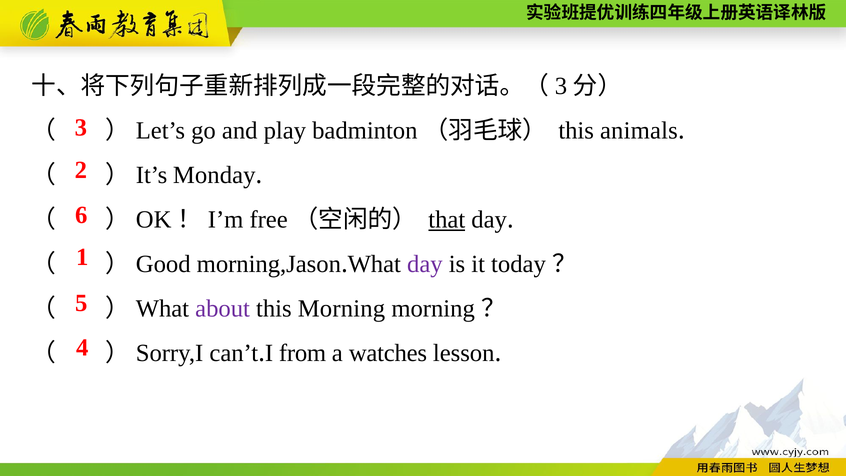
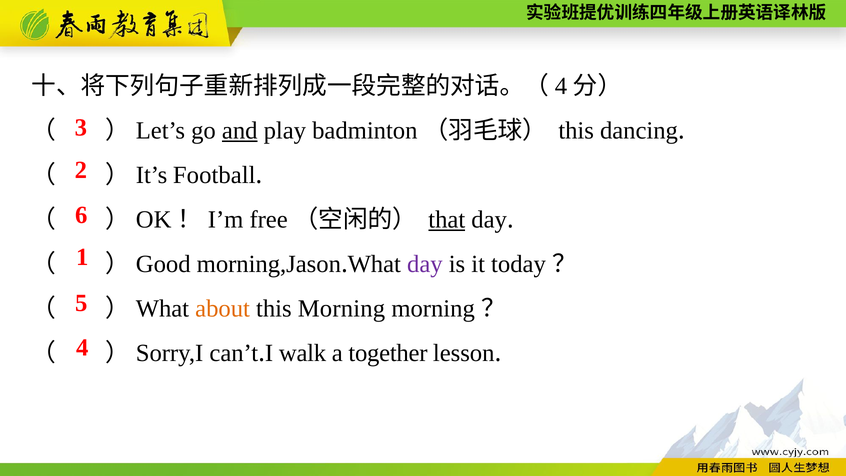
3: 3 -> 4 (561, 86)
and underline: none -> present (240, 131)
animals: animals -> dancing (639, 131)
Monday: Monday -> Football (214, 175)
about colour: purple -> orange (223, 309)
from: from -> walk (303, 353)
watches: watches -> together (388, 353)
